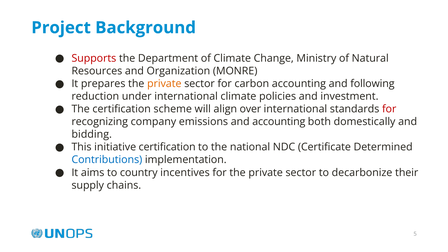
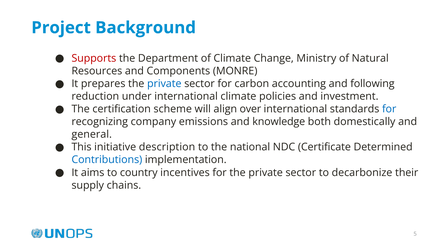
Organization: Organization -> Components (178, 71)
private colour: orange -> blue (164, 84)
for colour: red -> blue (389, 109)
and accounting: accounting -> knowledge (279, 122)
bidding: bidding -> general (92, 134)
initiative certification: certification -> description (167, 147)
